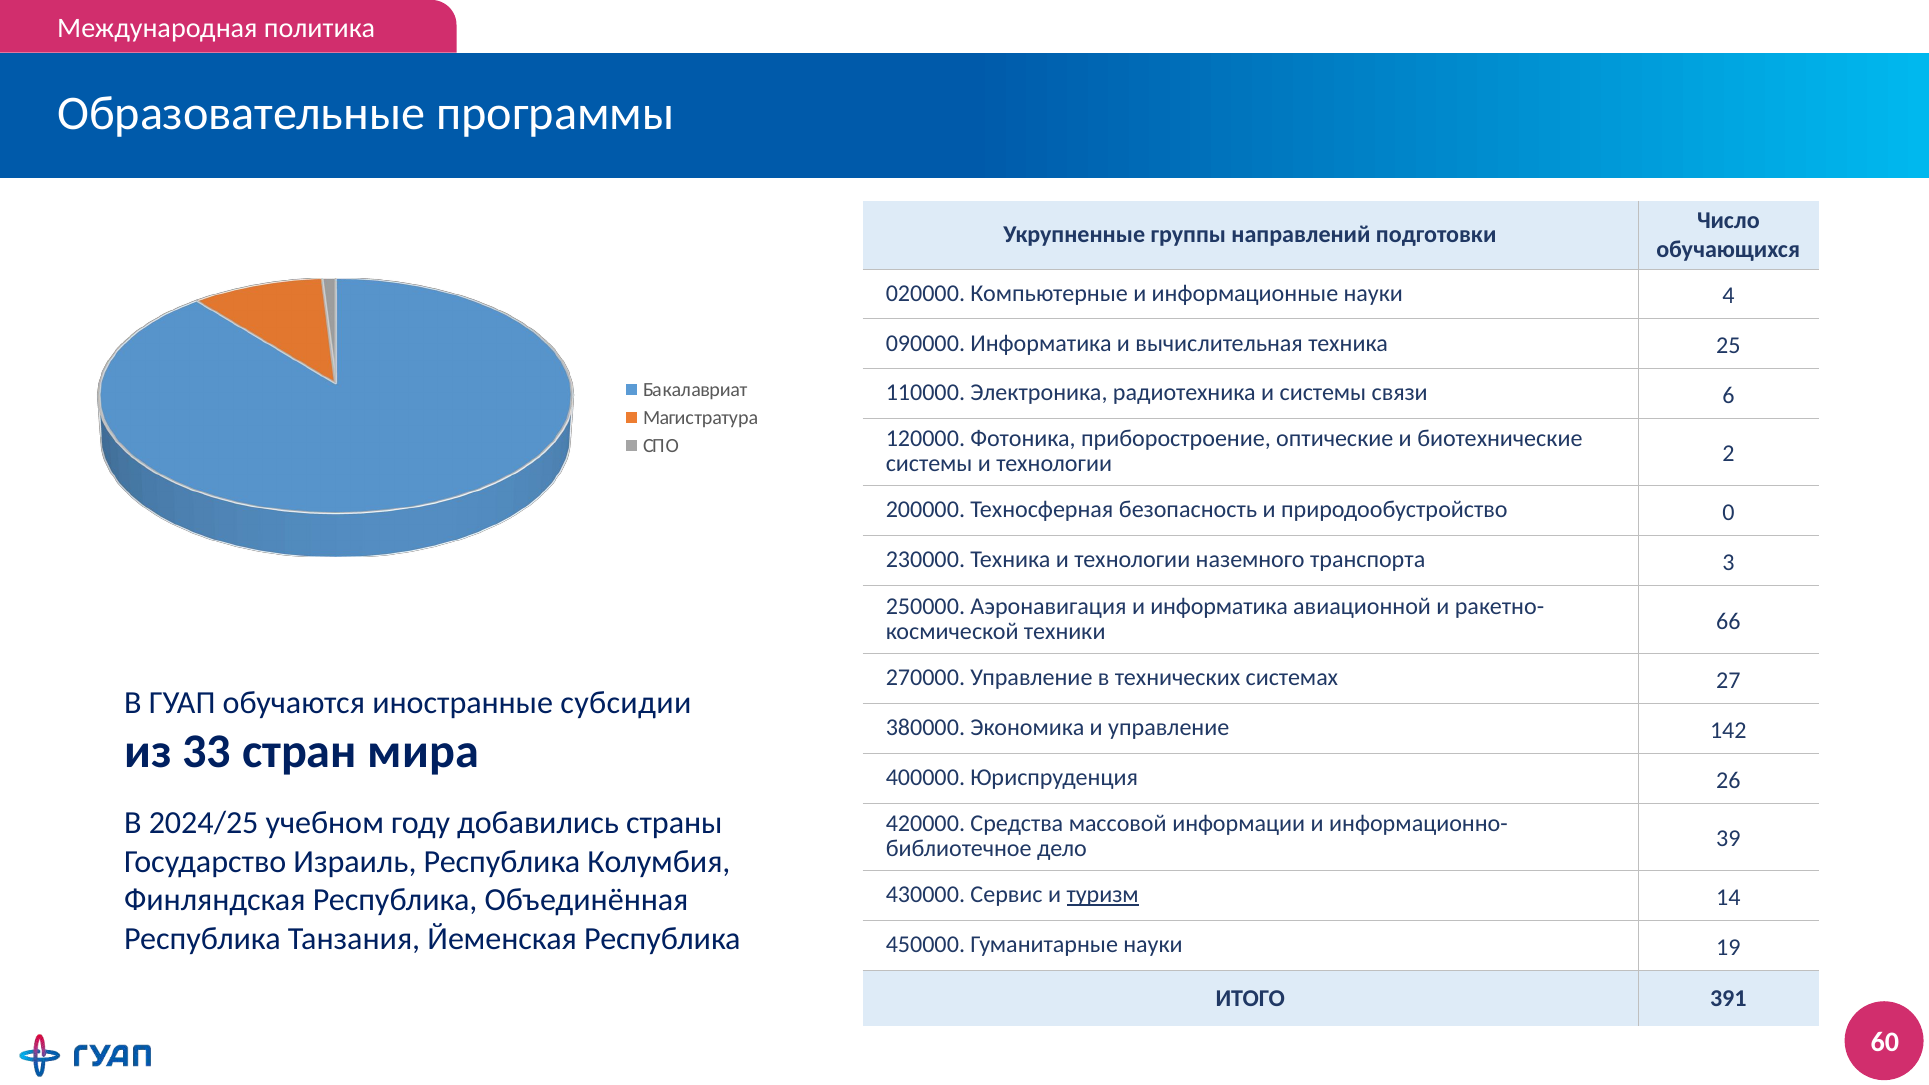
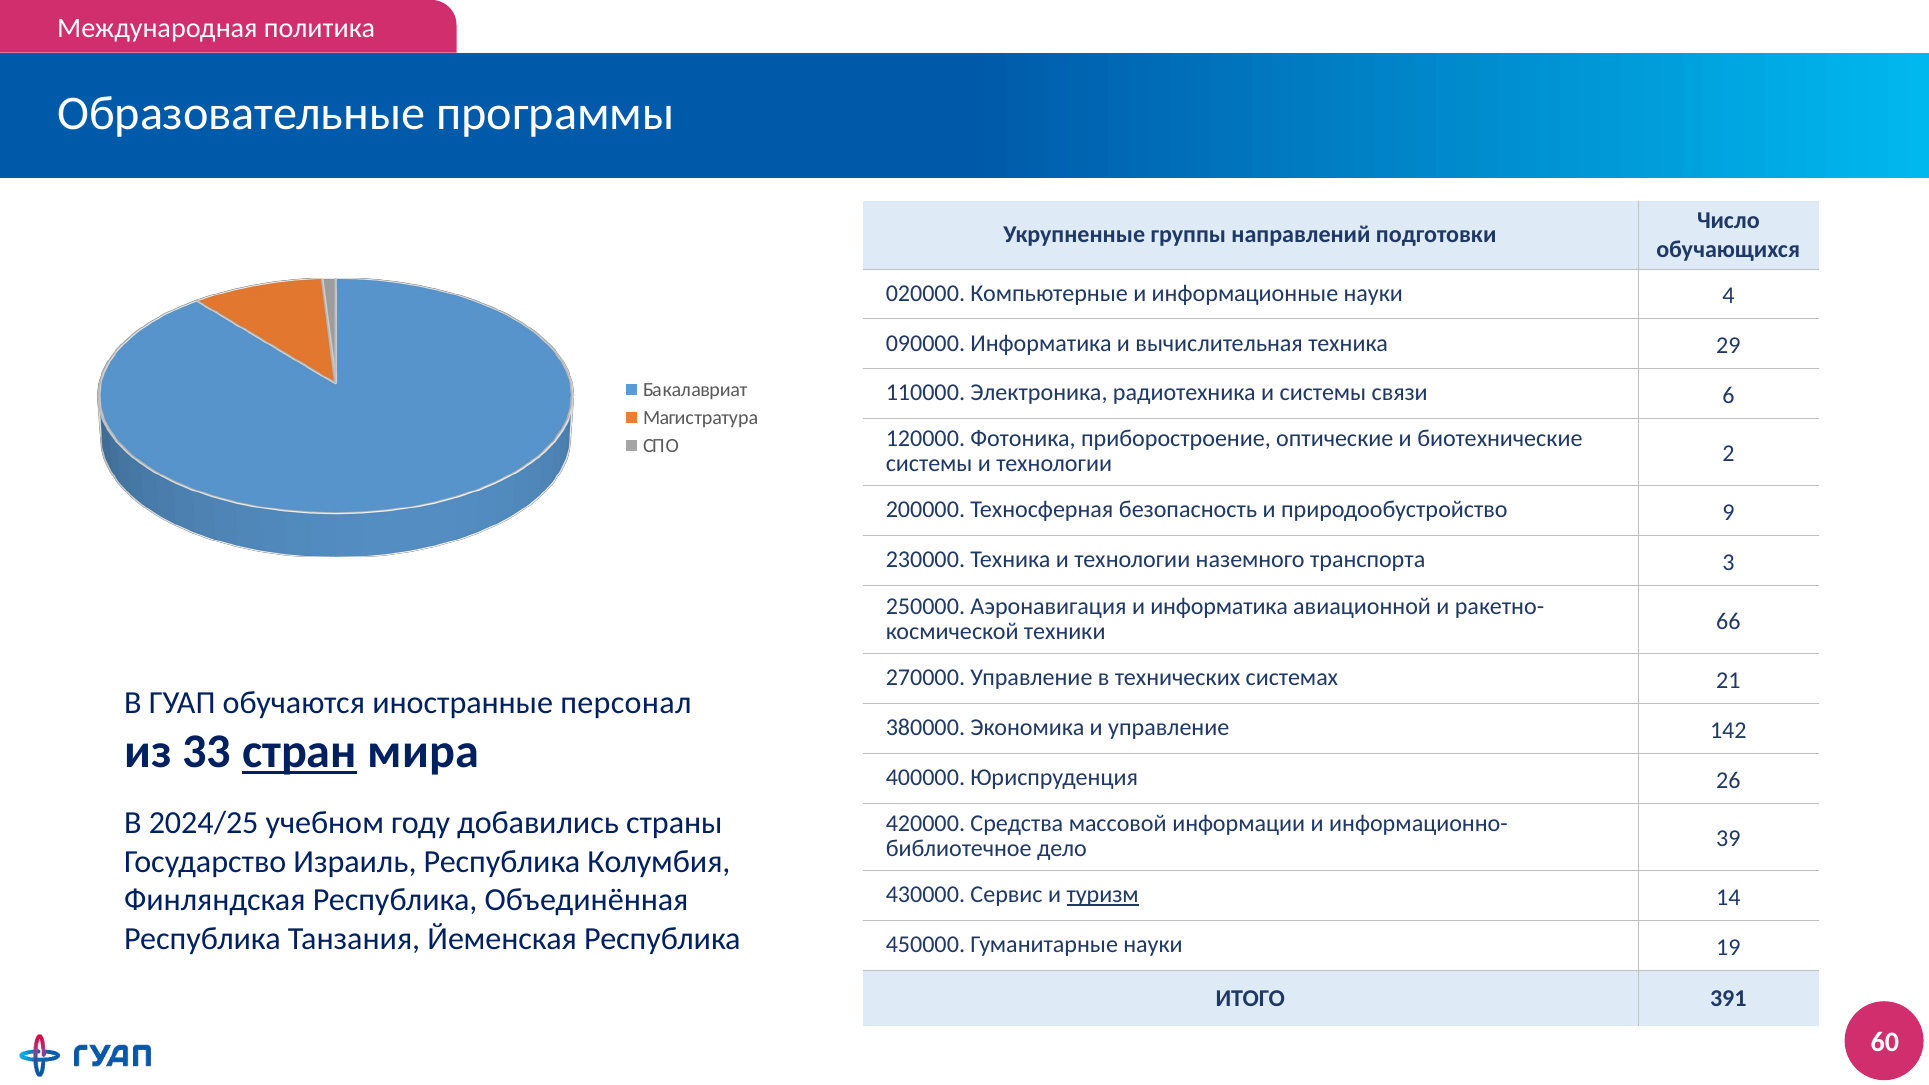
25: 25 -> 29 (1728, 346)
0: 0 -> 9 (1728, 512)
27: 27 -> 21 (1728, 681)
субсидии: субсидии -> персонал (626, 702)
стран underline: none -> present (300, 752)
